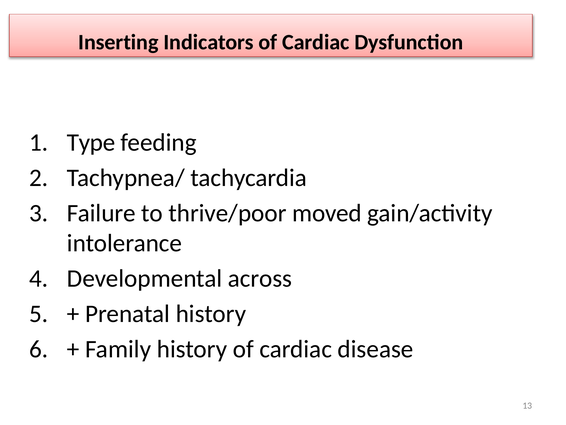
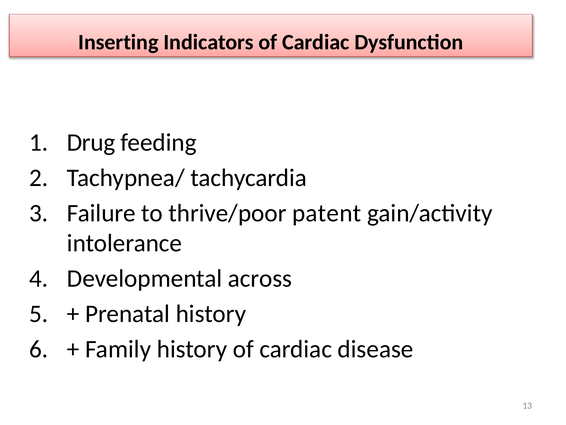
Type: Type -> Drug (91, 142)
moved: moved -> patent (327, 213)
